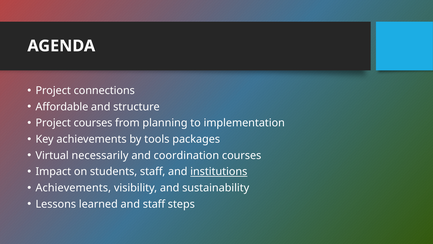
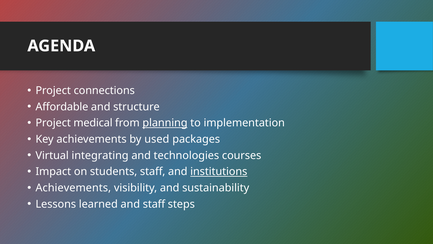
Project courses: courses -> medical (93, 123)
planning underline: none -> present (165, 123)
tools: tools -> used (157, 139)
necessarily: necessarily -> integrating (100, 155)
coordination: coordination -> technologies (186, 155)
